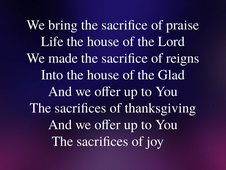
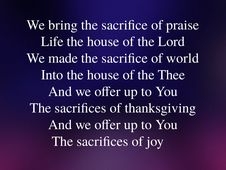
reigns: reigns -> world (183, 58)
Glad: Glad -> Thee (171, 75)
